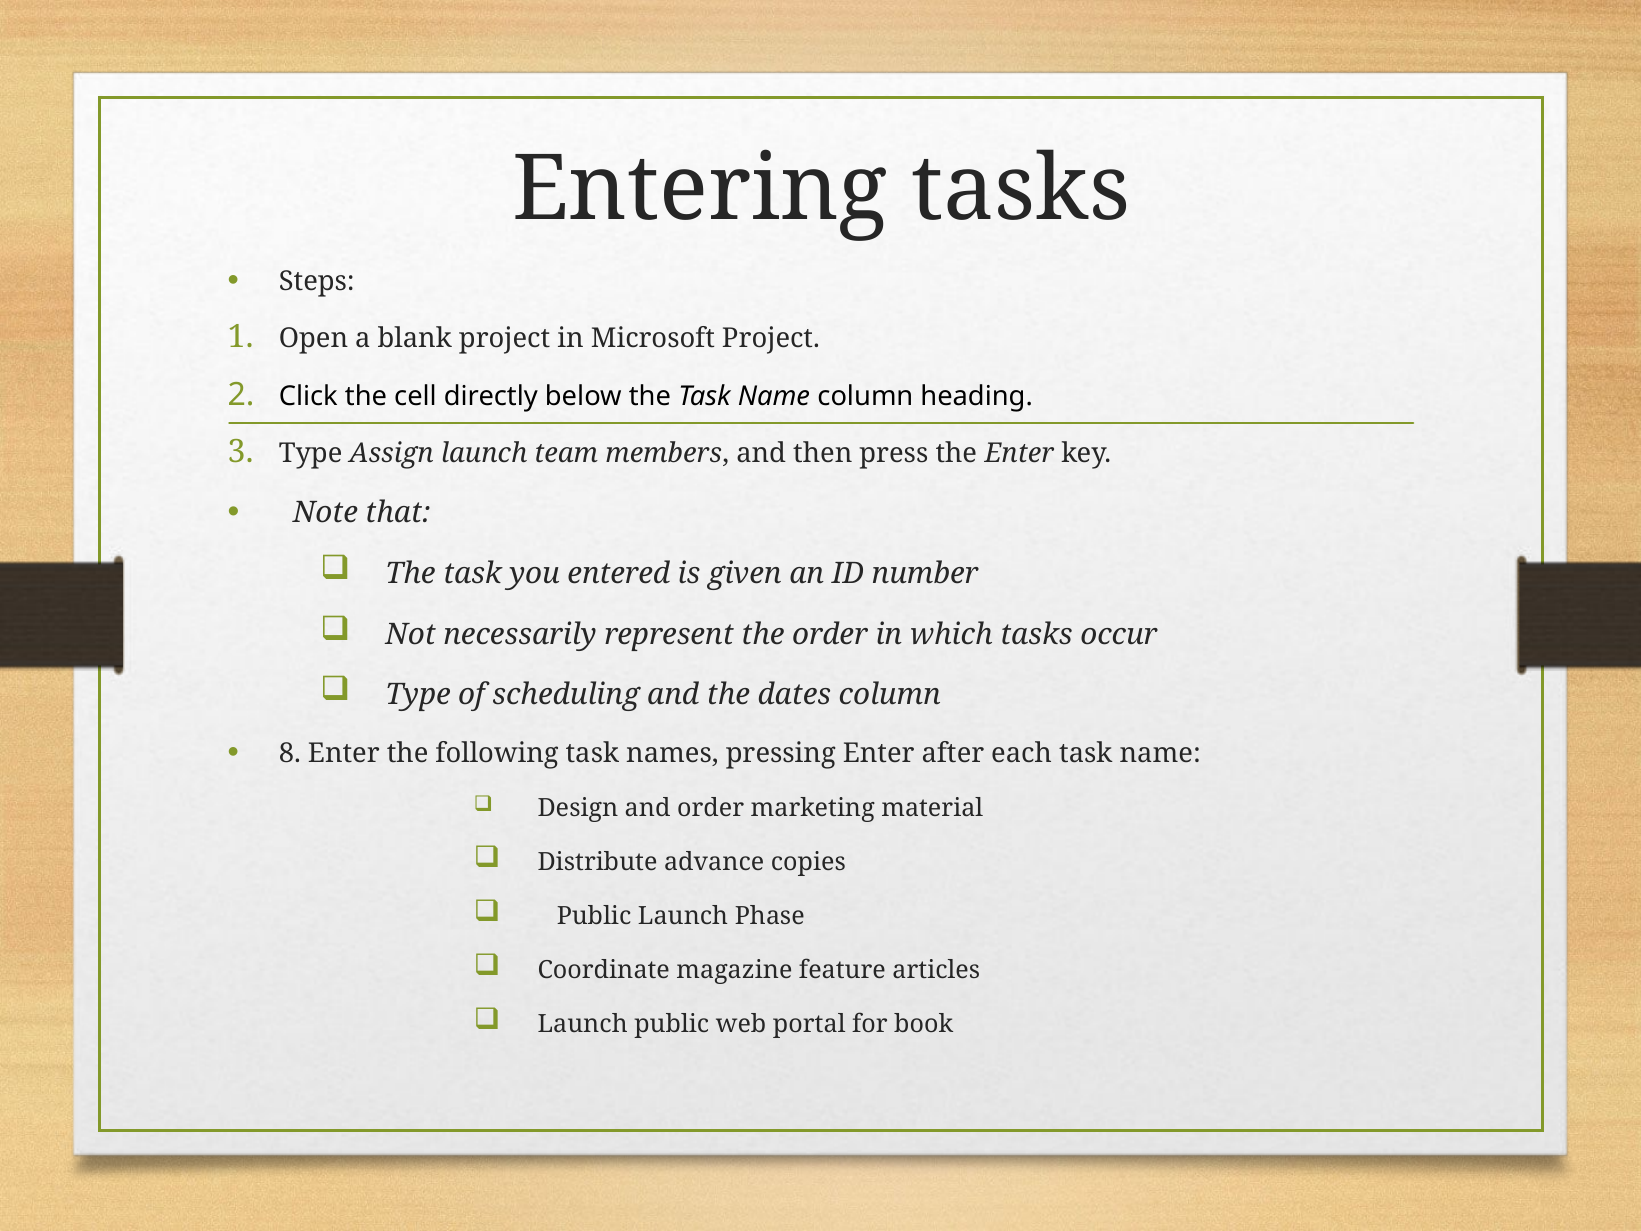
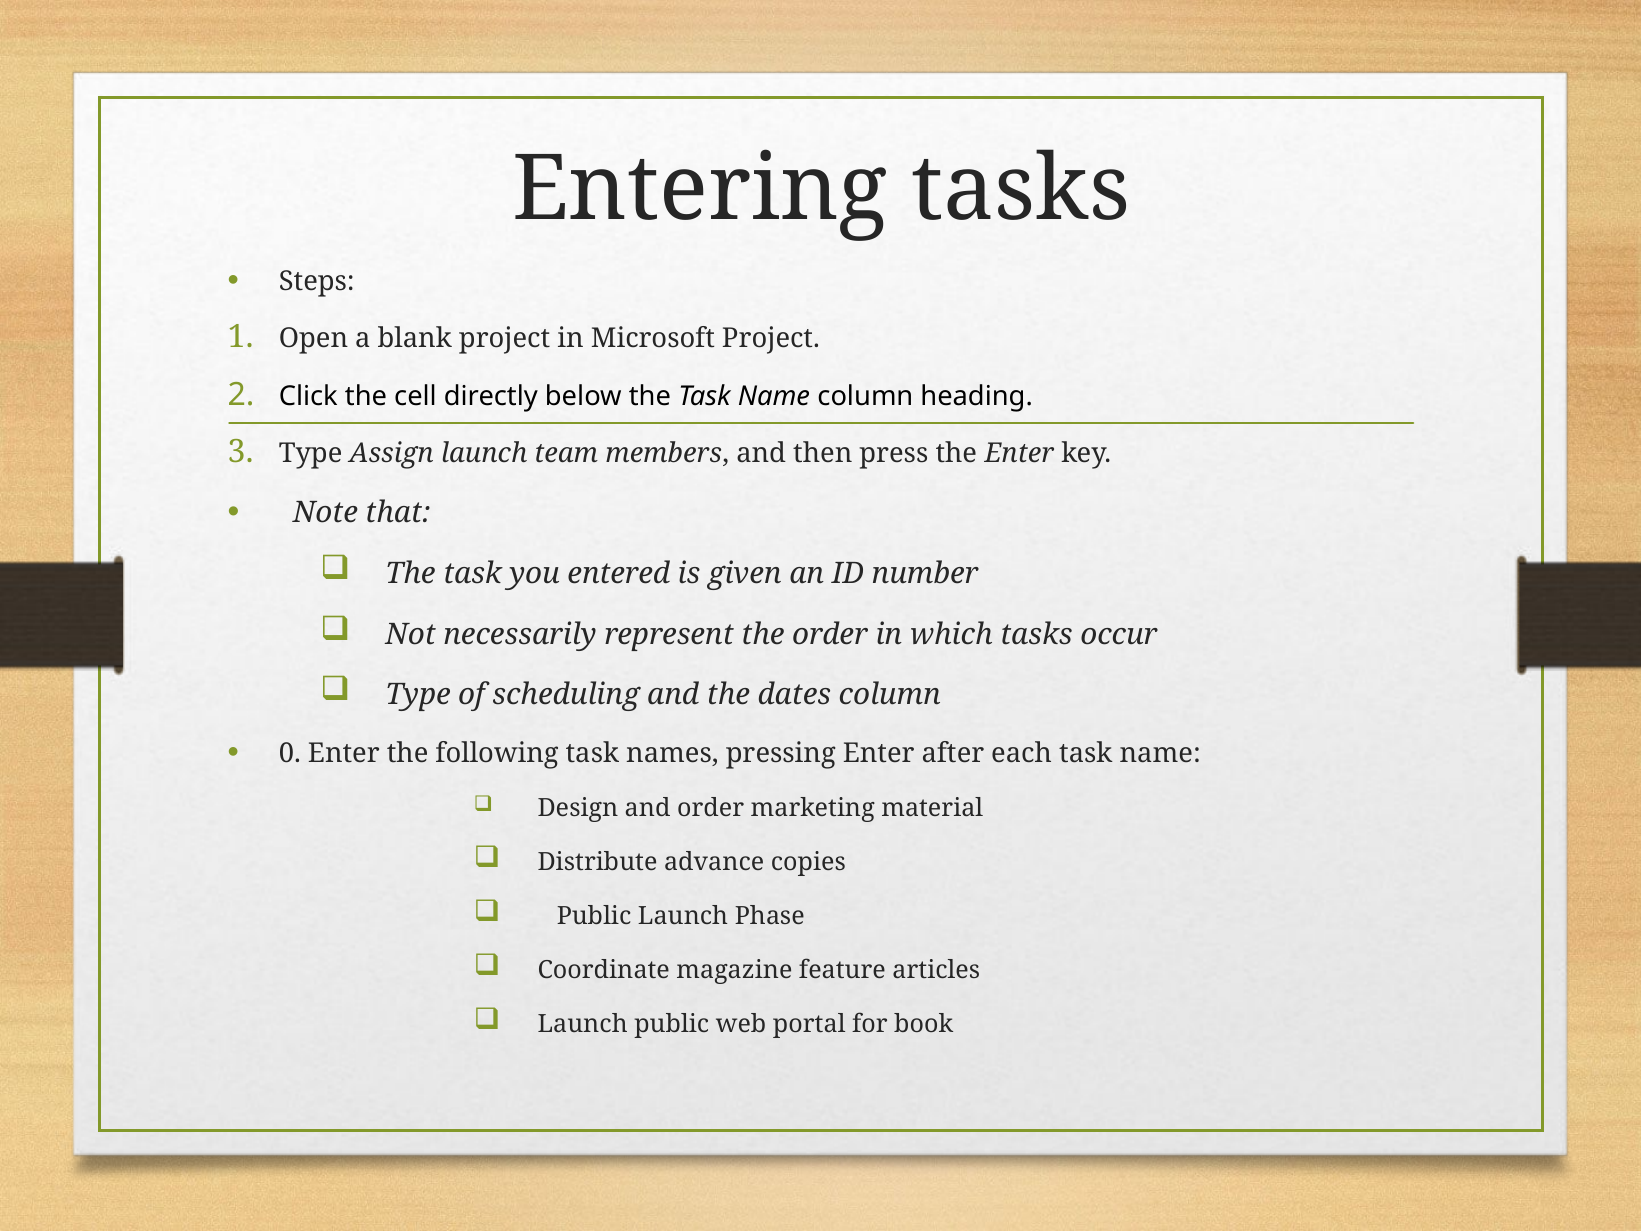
8: 8 -> 0 (290, 753)
